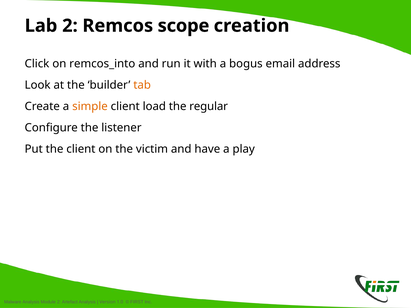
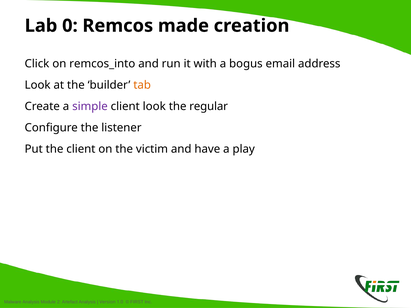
Lab 2: 2 -> 0 (70, 26)
scope: scope -> made (183, 26)
simple colour: orange -> purple (90, 106)
client load: load -> look (154, 106)
